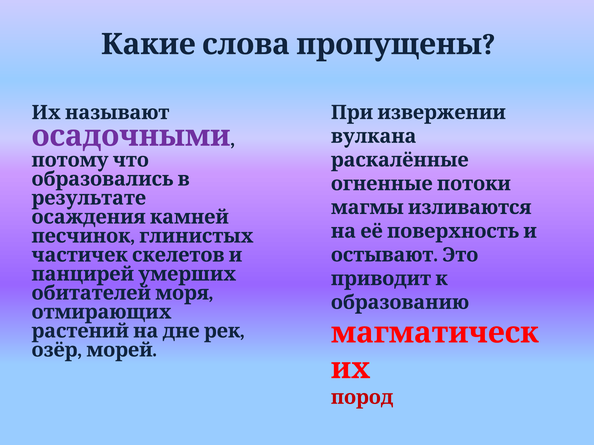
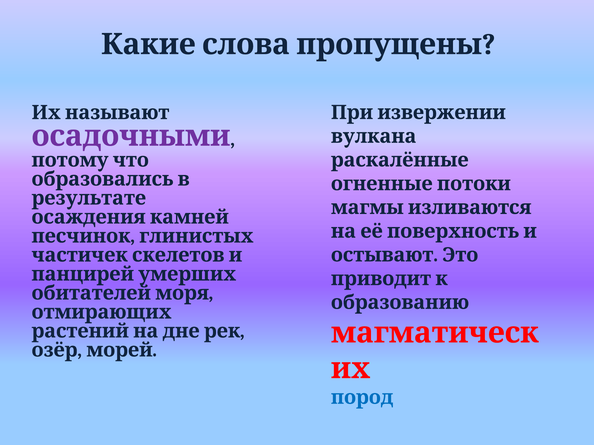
пород colour: red -> blue (362, 398)
